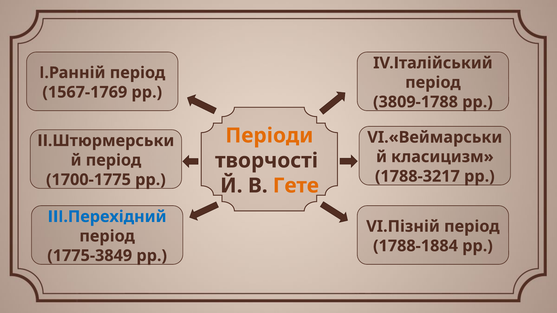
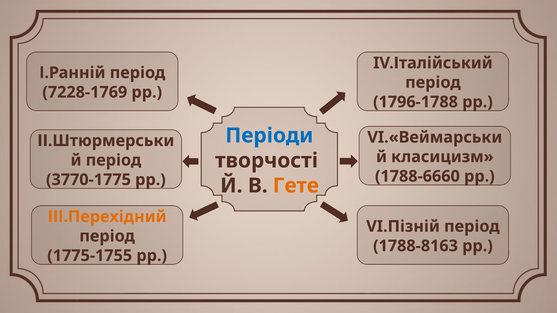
1567-1769: 1567-1769 -> 7228-1769 (85, 92)
3809-1788: 3809-1788 -> 1796-1788 (416, 102)
Періоди colour: orange -> blue (269, 136)
1788-3217: 1788-3217 -> 1788-6660 (417, 176)
1700-1775: 1700-1775 -> 3770-1775 (88, 180)
ІІІ.Перехідний colour: blue -> orange (107, 217)
1788-1884: 1788-1884 -> 1788-8163 (416, 246)
1775-3849: 1775-3849 -> 1775-1755 (90, 256)
